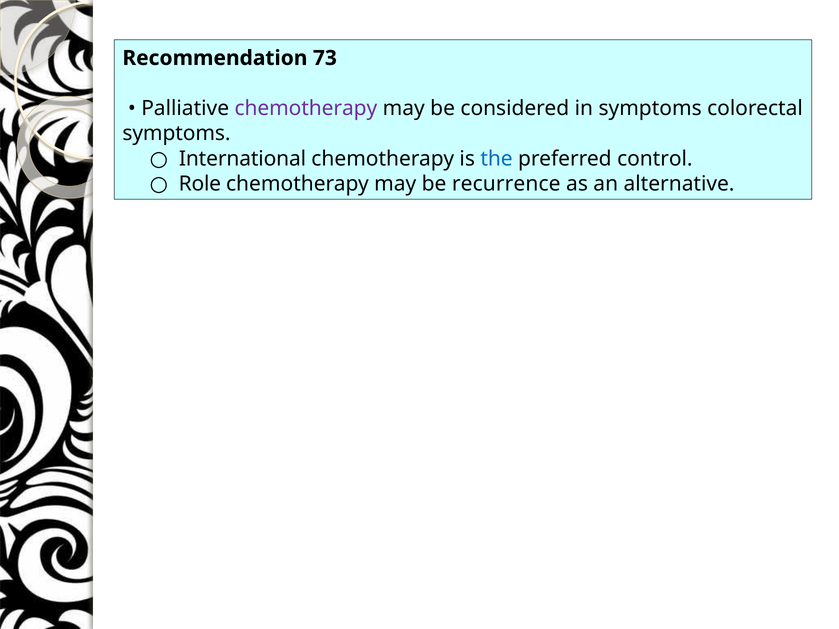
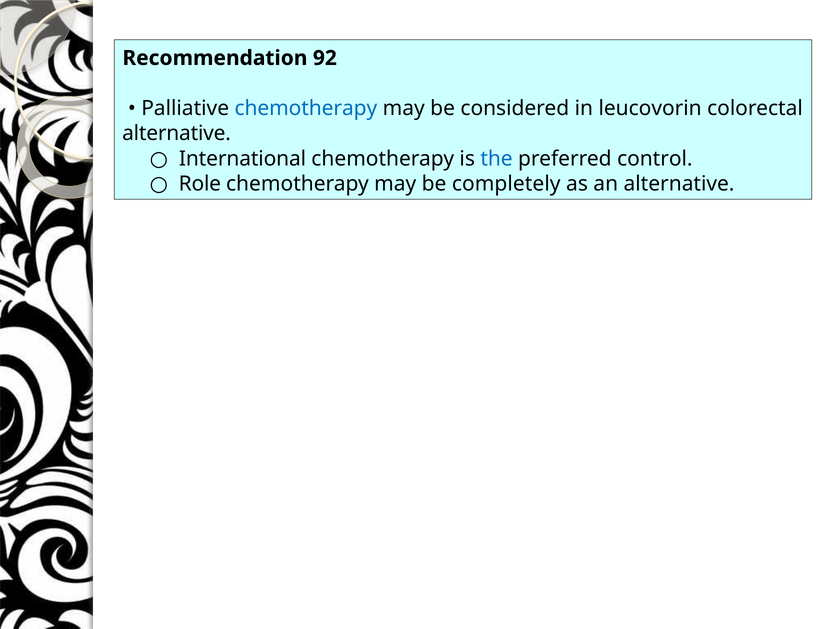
73: 73 -> 92 (325, 58)
chemotherapy colour: purple -> blue (306, 108)
in symptoms: symptoms -> leucovorin (650, 108)
symptoms: symptoms -> alternative (177, 134)
recurrence: recurrence -> completely (506, 184)
